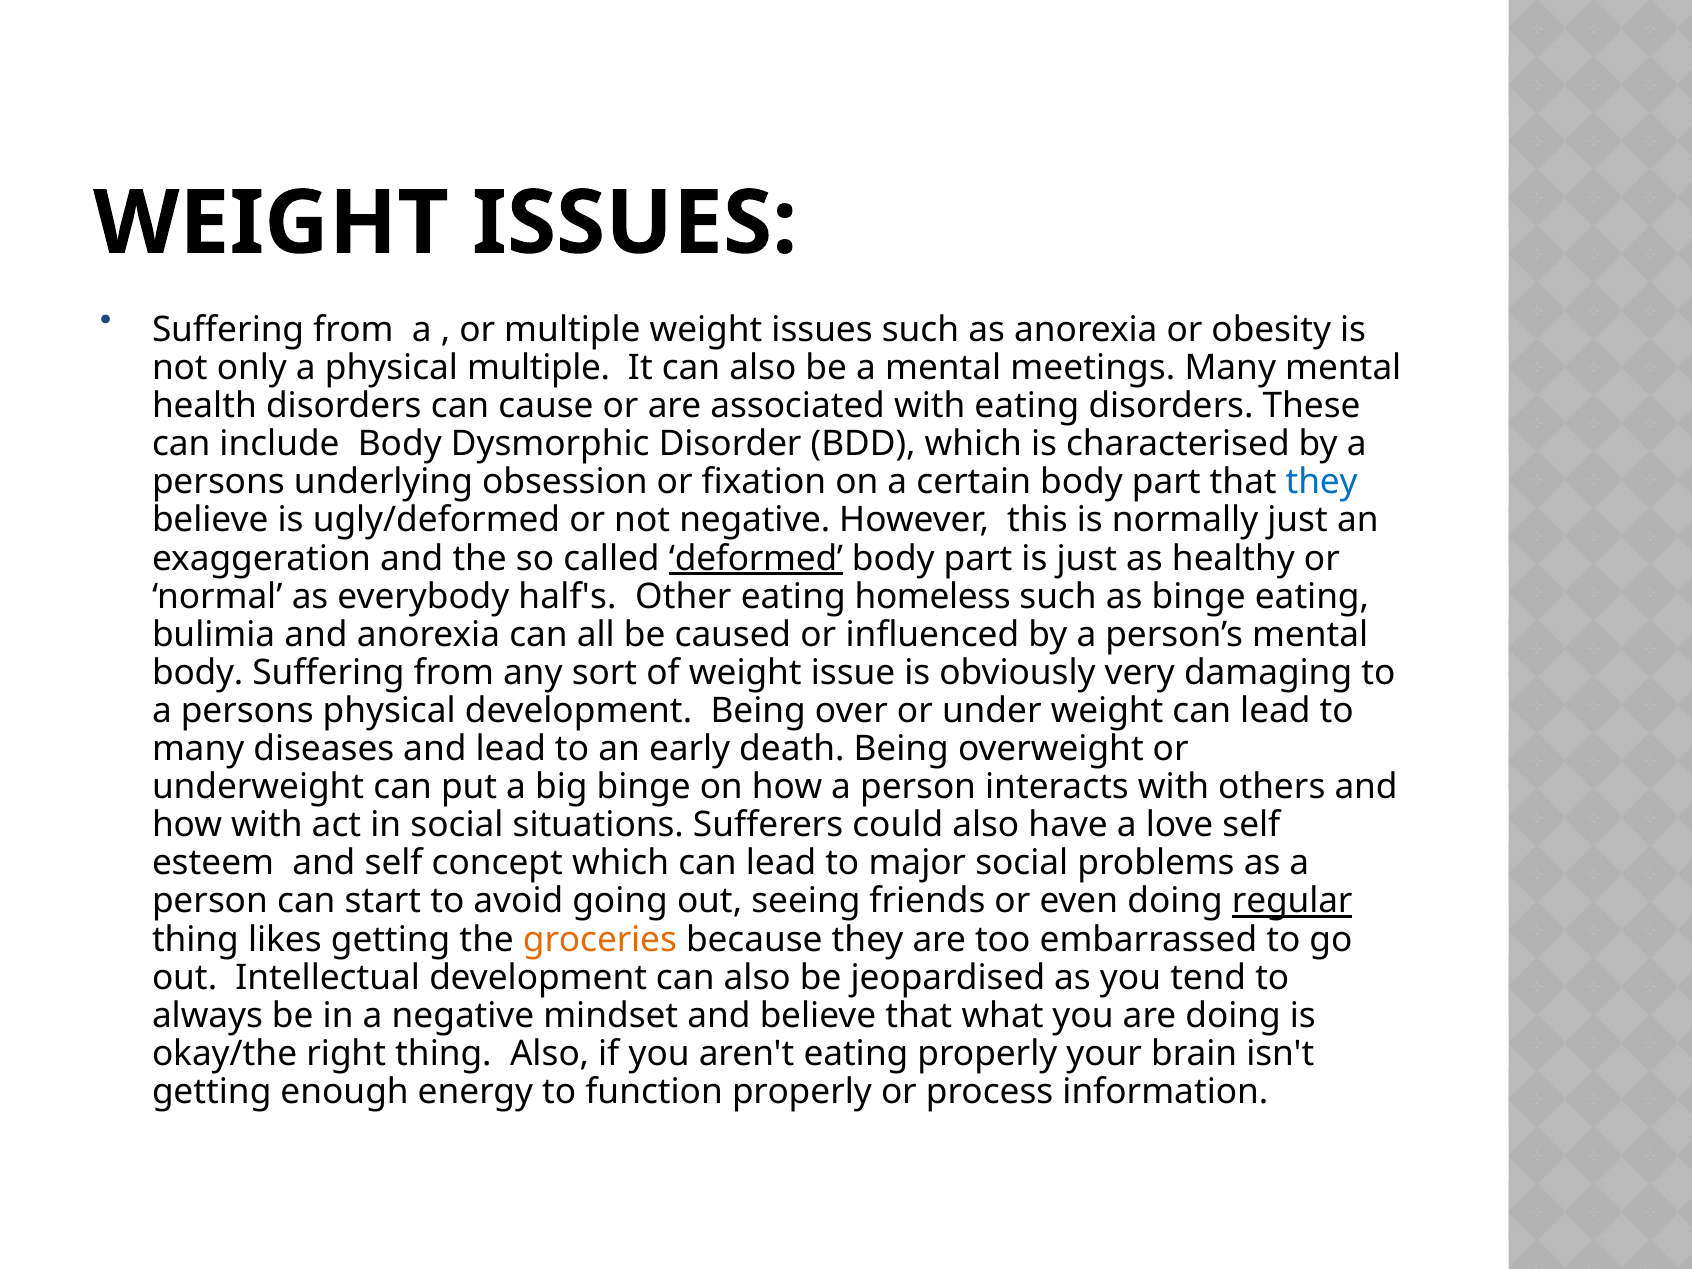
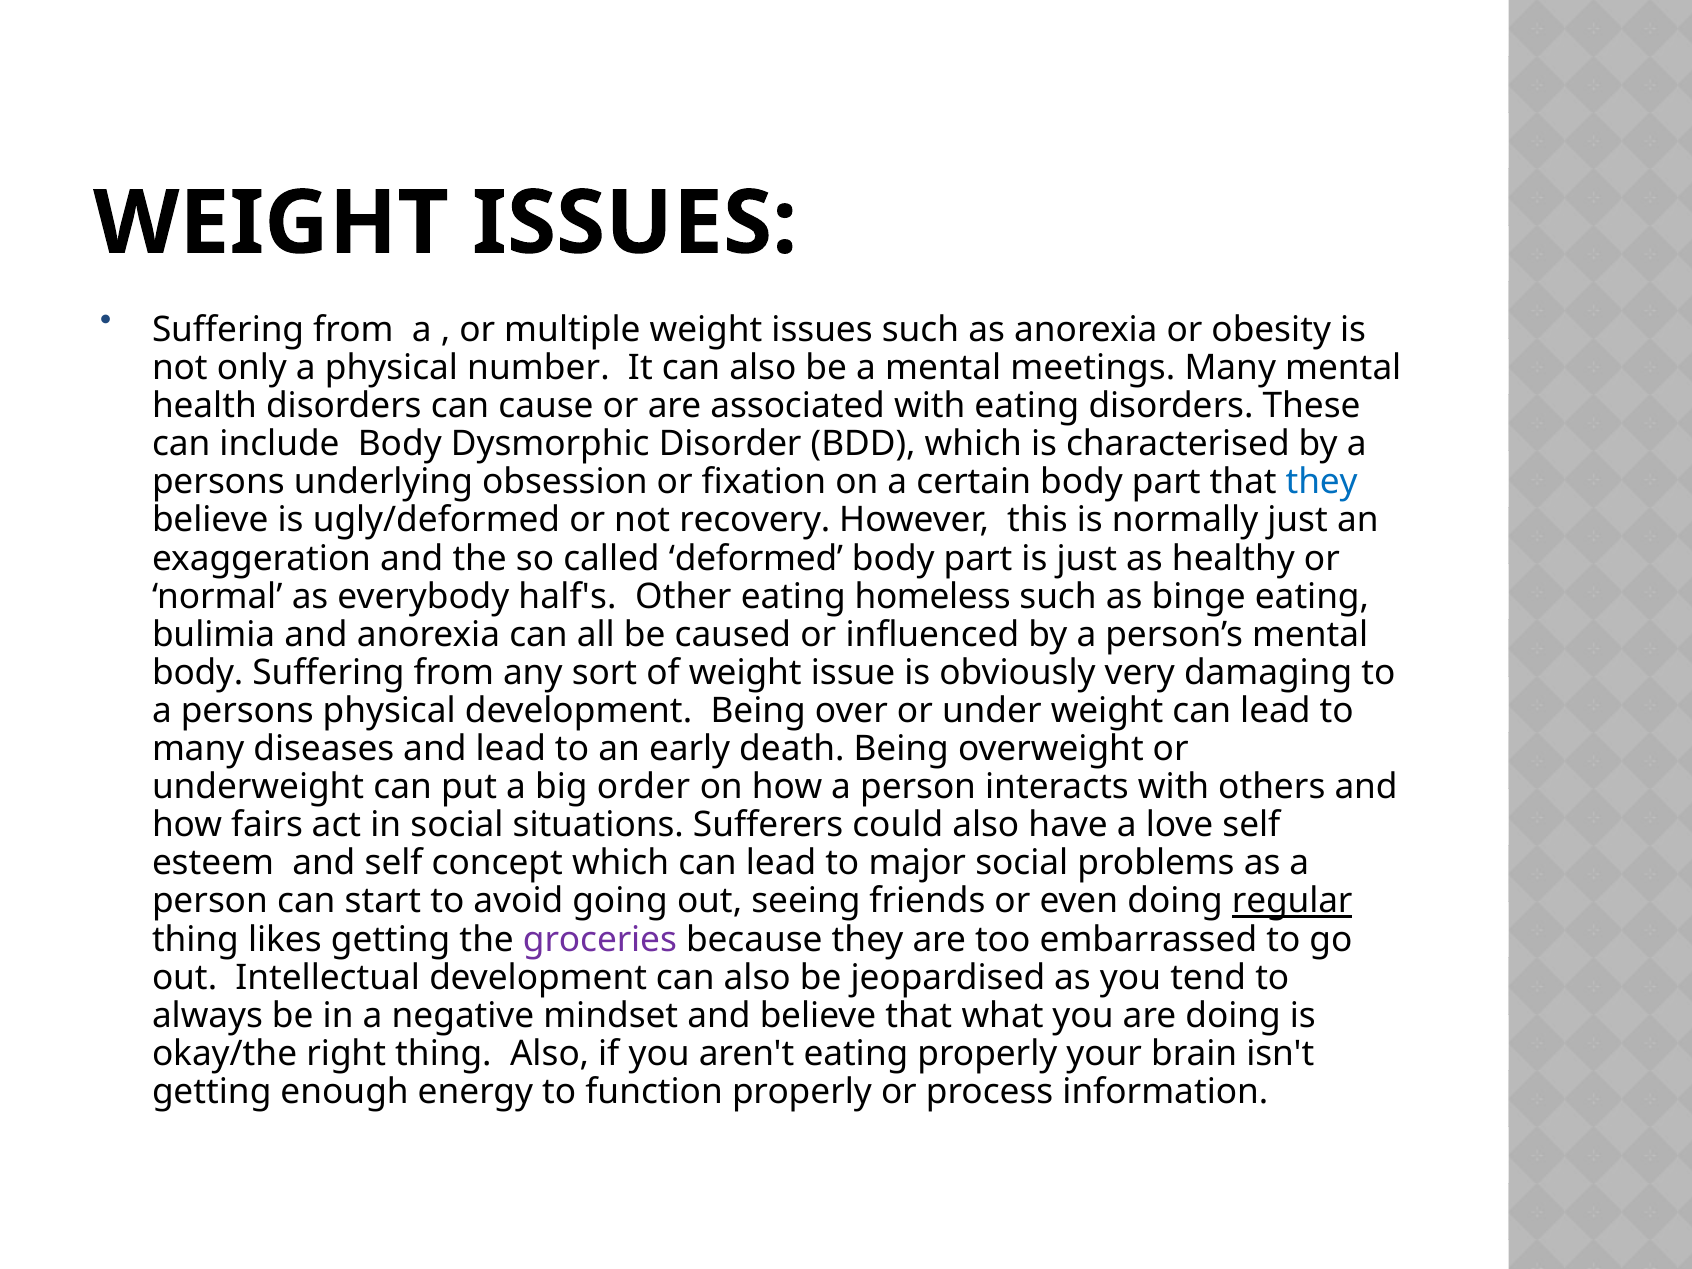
physical multiple: multiple -> number (538, 368)
not negative: negative -> recovery (755, 520)
deformed underline: present -> none (756, 558)
big binge: binge -> order (643, 787)
how with: with -> fairs (267, 825)
groceries colour: orange -> purple (600, 939)
